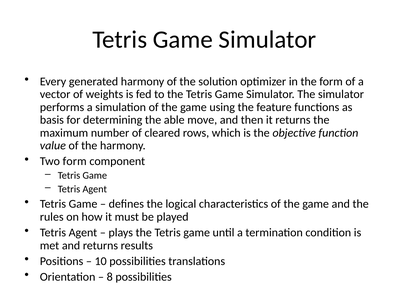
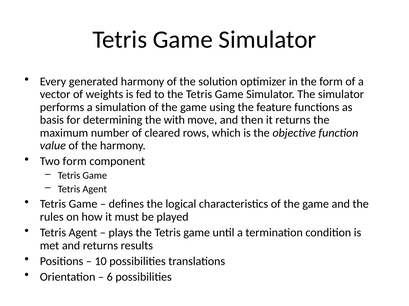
able: able -> with (174, 120)
8: 8 -> 6 (110, 278)
